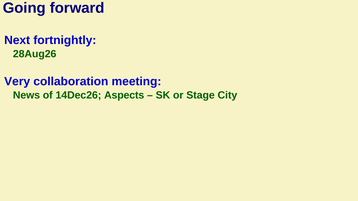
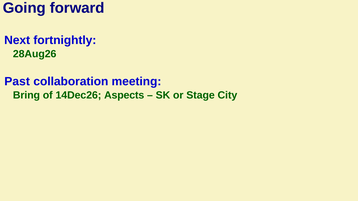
Very: Very -> Past (17, 82)
News: News -> Bring (26, 95)
